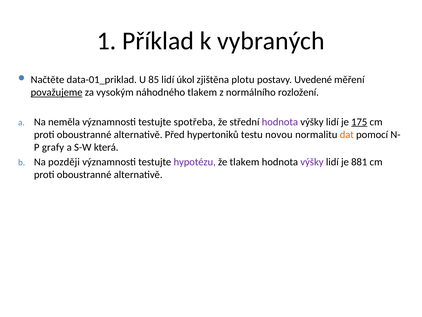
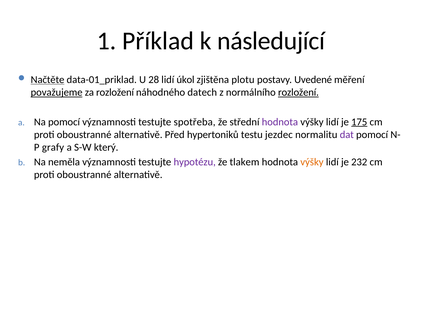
vybraných: vybraných -> následující (271, 41)
Načtěte underline: none -> present (48, 80)
85: 85 -> 28 (154, 80)
za vysokým: vysokým -> rozložení (115, 92)
náhodného tlakem: tlakem -> datech (202, 92)
rozložení underline: none -> present (298, 92)
Na neměla: neměla -> pomocí (64, 122)
novou: novou -> jezdec (279, 134)
dat colour: orange -> purple (347, 134)
která: která -> který (106, 147)
později: později -> neměla (64, 162)
výšky colour: purple -> orange (312, 162)
881: 881 -> 232 (359, 162)
